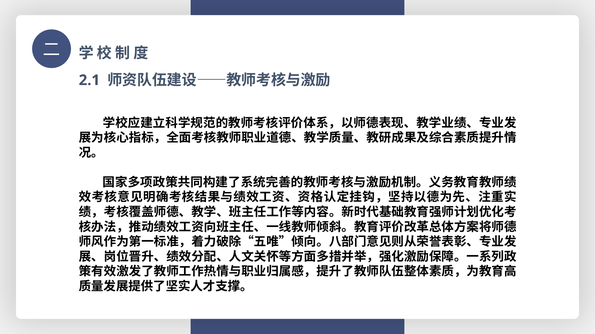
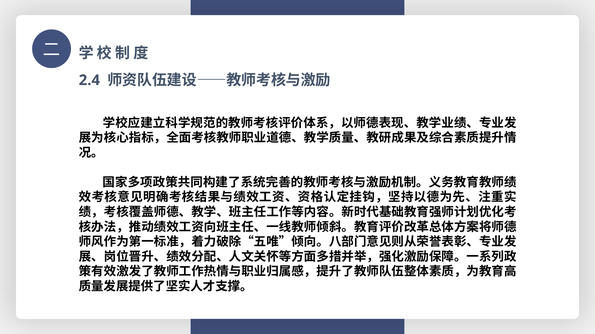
2.1: 2.1 -> 2.4 (89, 80)
